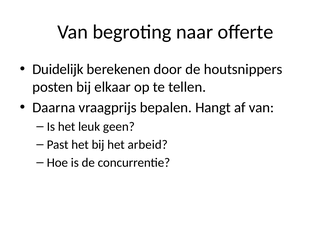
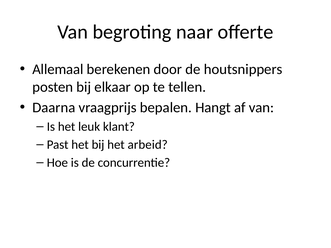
Duidelijk: Duidelijk -> Allemaal (58, 69)
geen: geen -> klant (119, 127)
